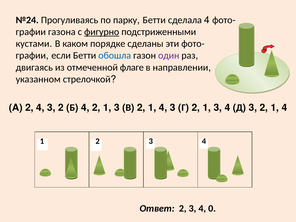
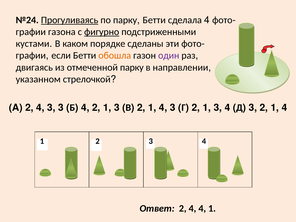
Прогуливаясь underline: none -> present (70, 20)
обошла colour: blue -> orange (115, 56)
отмеченной флаге: флаге -> парку (132, 67)
2 4 3 2: 2 -> 3 (61, 108)
Ответ 2 3: 3 -> 4 (192, 208)
4 0: 0 -> 1 (212, 208)
